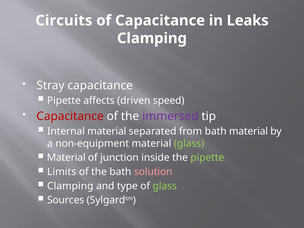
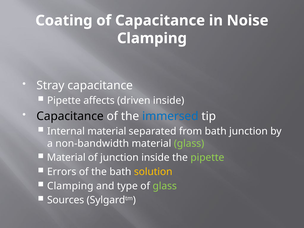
Circuits: Circuits -> Coating (64, 21)
Leaks: Leaks -> Noise (248, 21)
driven speed: speed -> inside (169, 101)
Capacitance colour: red -> black (70, 116)
immersed colour: purple -> blue (170, 116)
bath material: material -> junction (248, 131)
non-equipment: non-equipment -> non-bandwidth (92, 143)
Limits: Limits -> Errors (62, 172)
solution colour: pink -> yellow (153, 172)
